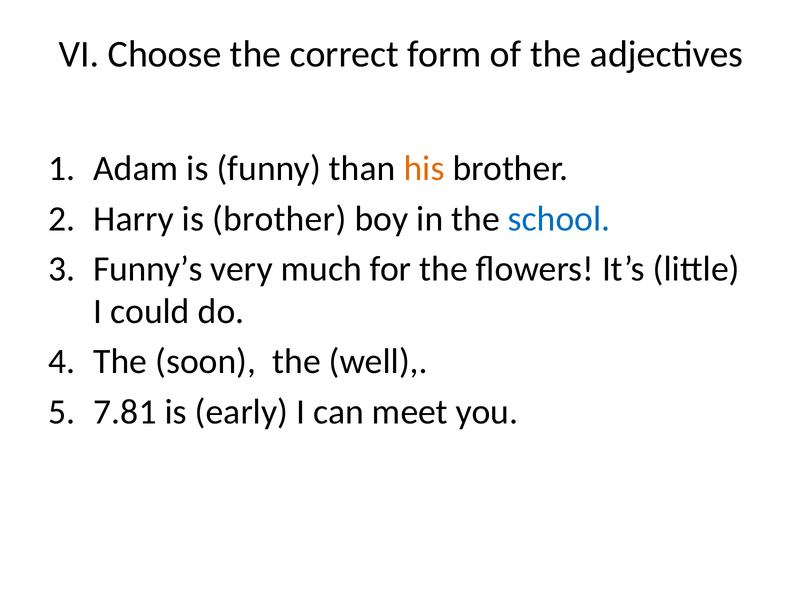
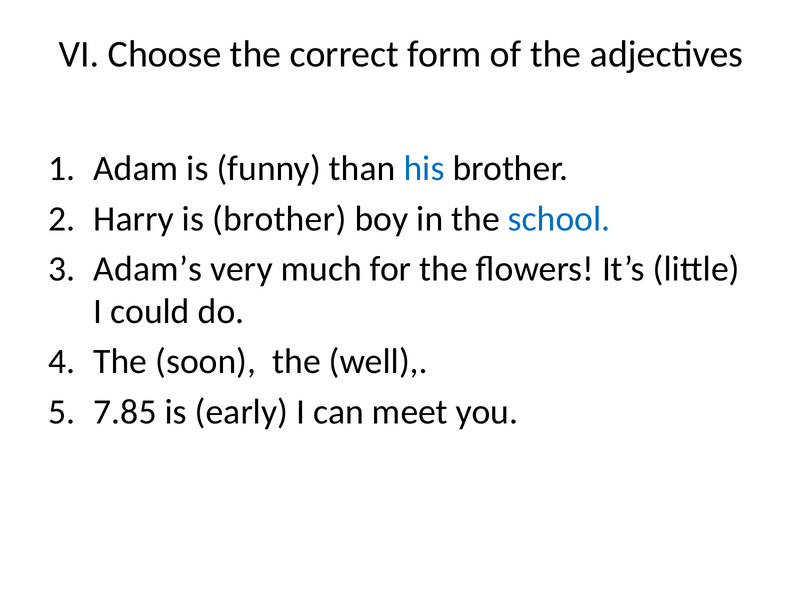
his colour: orange -> blue (424, 168)
Funny’s: Funny’s -> Adam’s (148, 268)
7.81: 7.81 -> 7.85 (125, 411)
